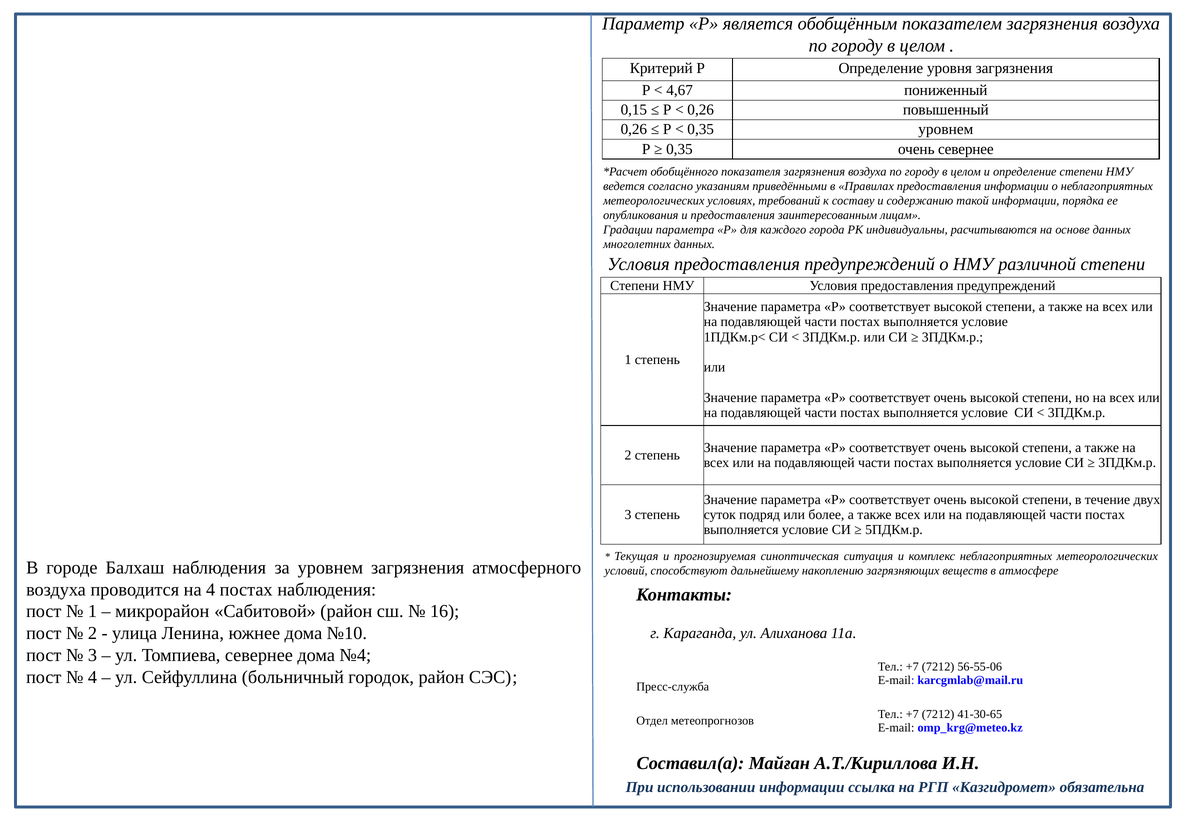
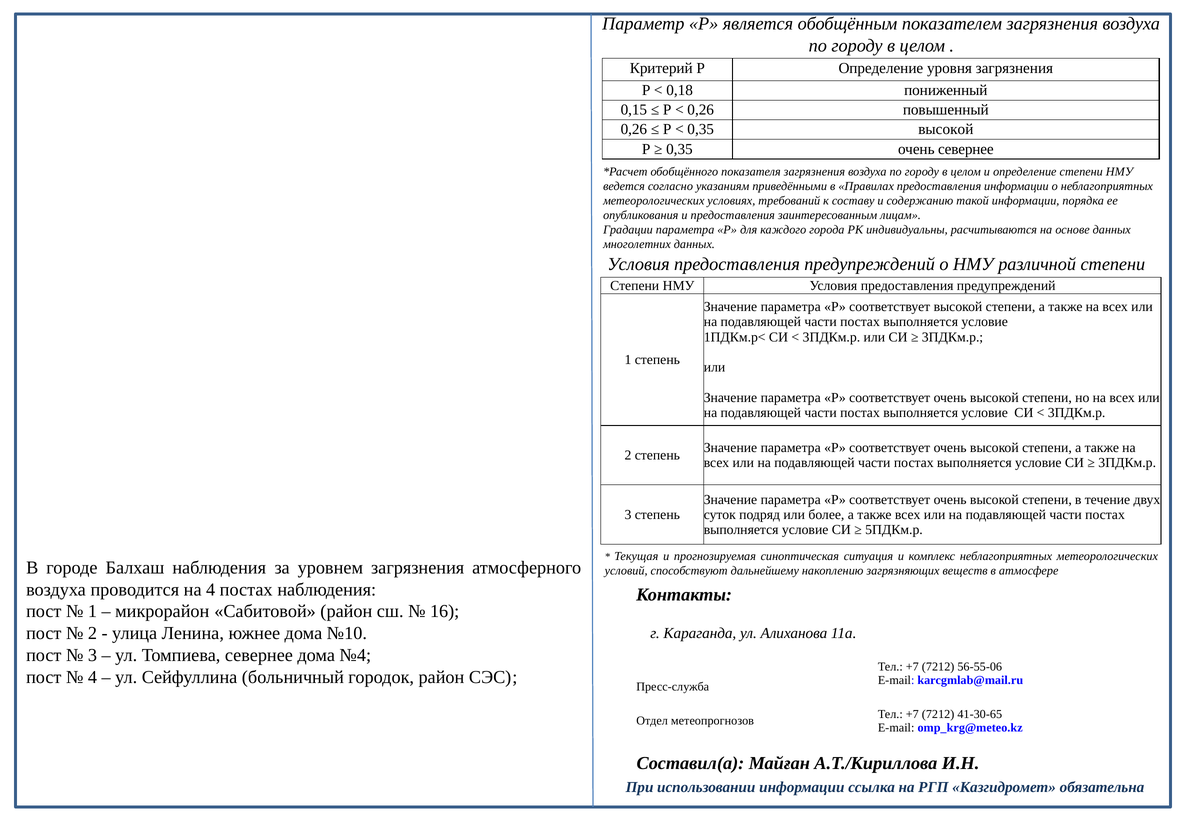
4,67: 4,67 -> 0,18 (680, 90)
0,35 уровнем: уровнем -> высокой (946, 129)
